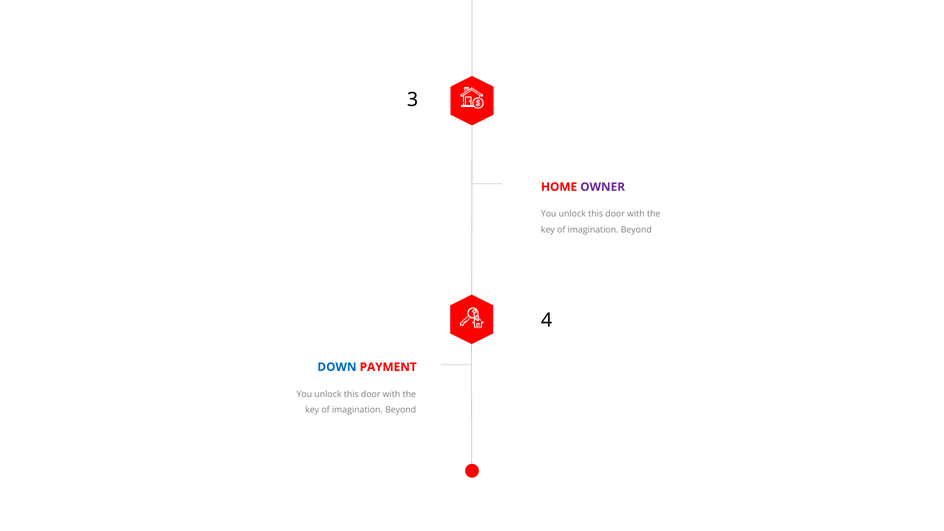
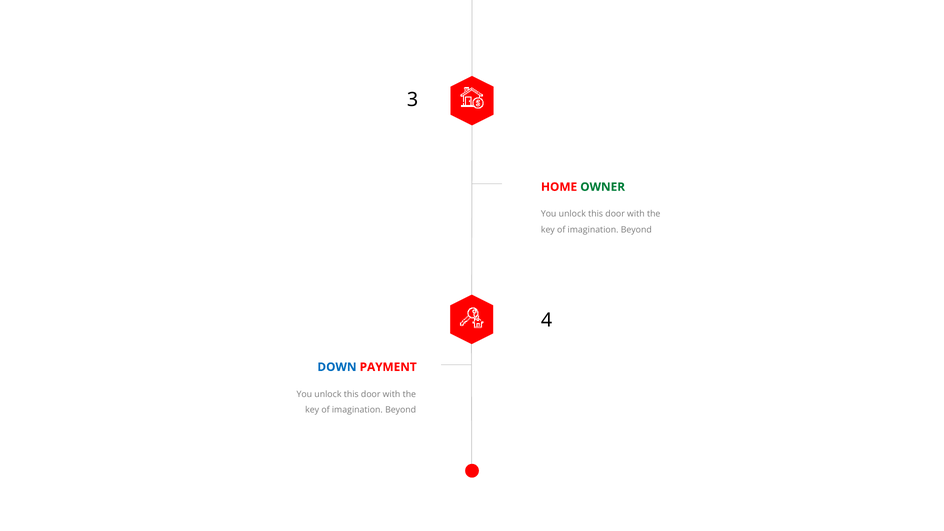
OWNER colour: purple -> green (603, 187)
